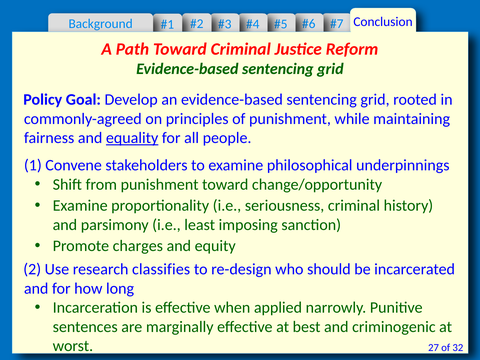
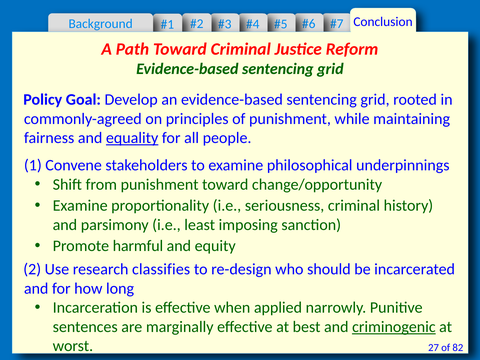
charges: charges -> harmful (138, 246)
criminogenic underline: none -> present (394, 327)
32: 32 -> 82 (458, 348)
